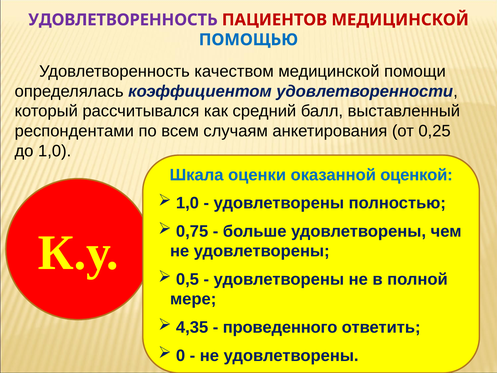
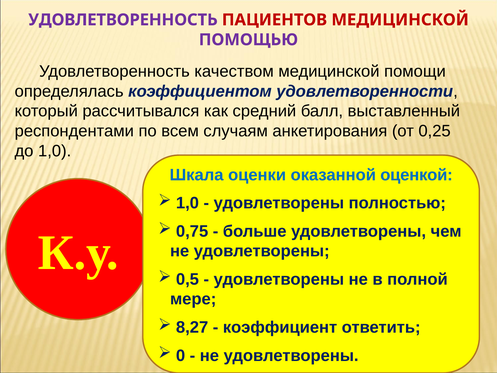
ПОМОЩЬЮ colour: blue -> purple (248, 40)
4,35: 4,35 -> 8,27 (192, 327)
проведенного: проведенного -> коэффициент (280, 327)
